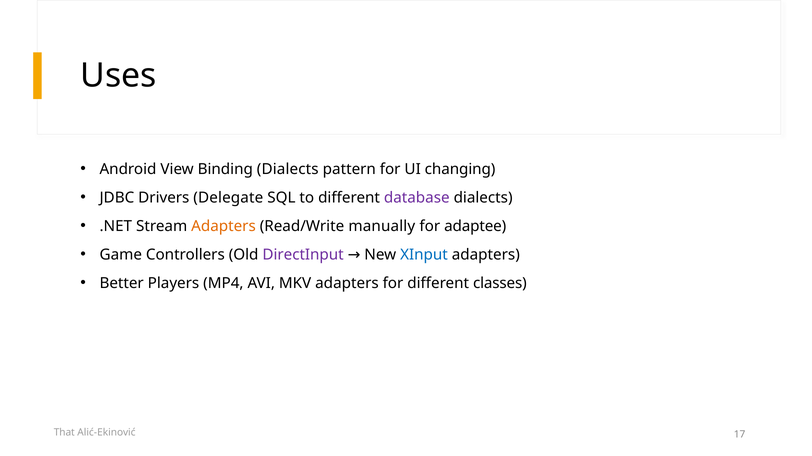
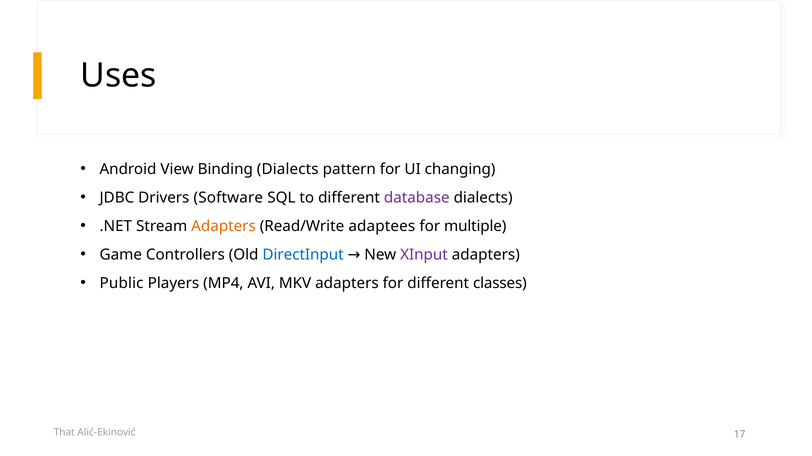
Delegate: Delegate -> Software (228, 198)
manually: manually -> adaptees (382, 226)
adaptee: adaptee -> multiple (475, 226)
DirectInput colour: purple -> blue (303, 255)
XInput colour: blue -> purple (424, 255)
Better: Better -> Public (122, 284)
